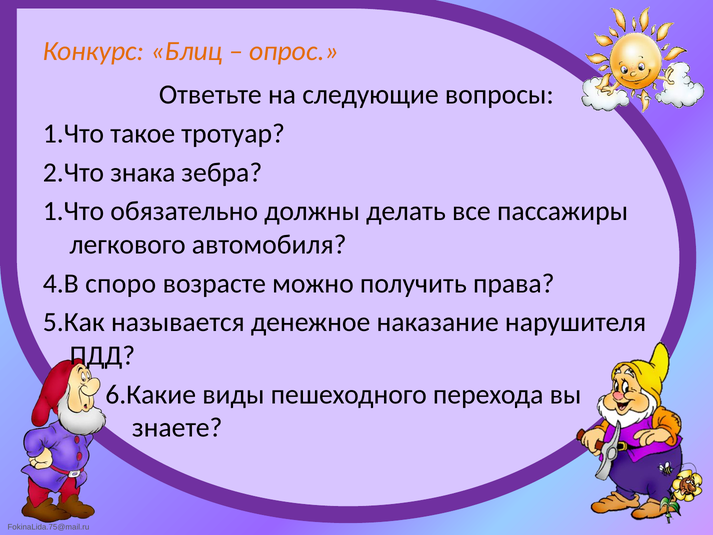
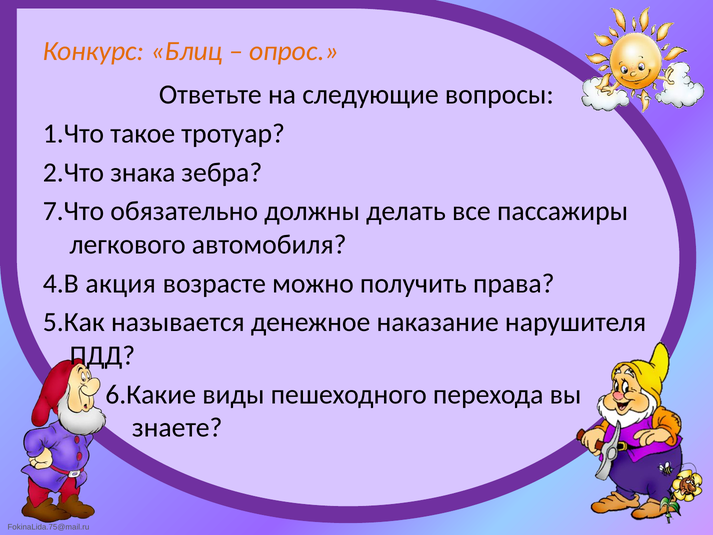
1.Что: 1.Что -> 7.Что (73, 211)
споро: споро -> акция (121, 283)
